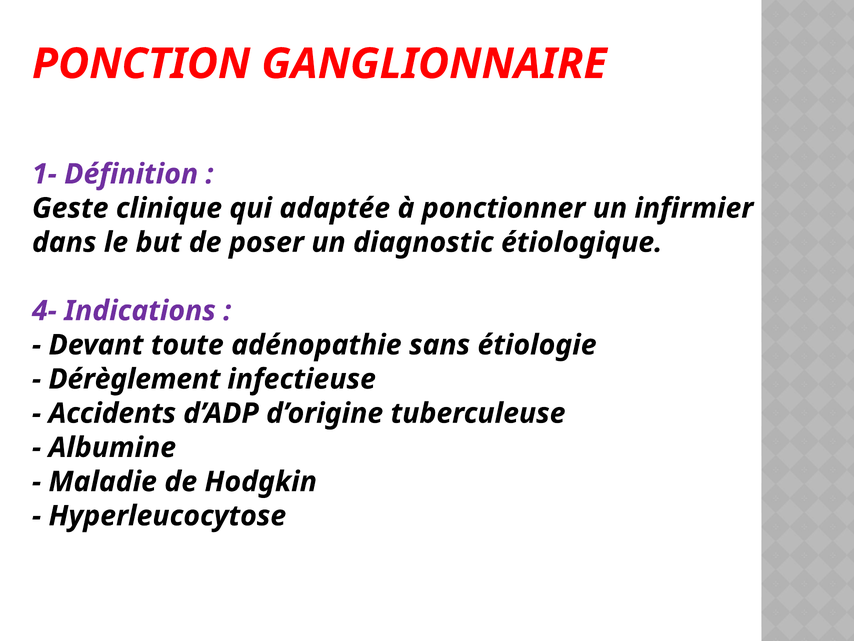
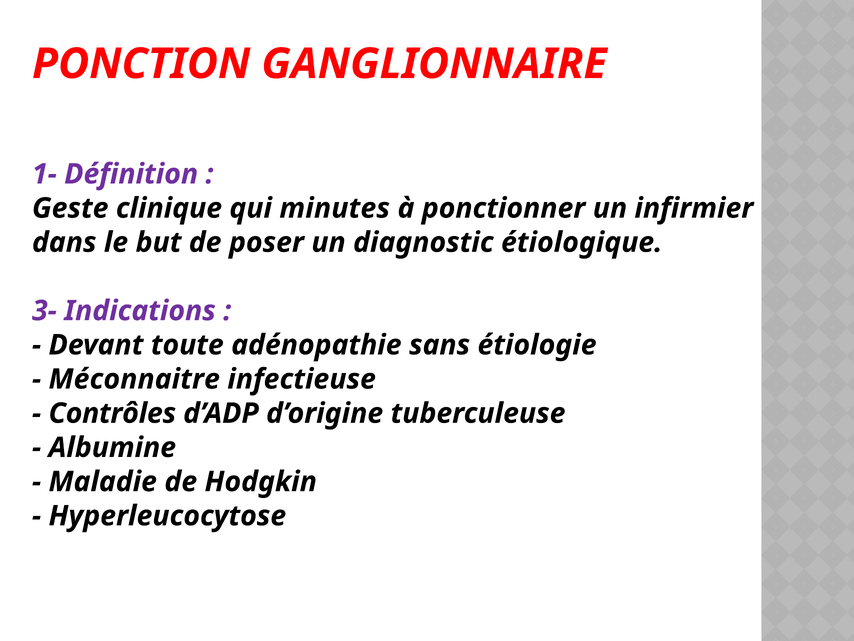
adaptée: adaptée -> minutes (335, 208)
4-: 4- -> 3- (44, 311)
Dérèglement: Dérèglement -> Méconnaitre (134, 379)
Accidents: Accidents -> Contrôles (112, 413)
